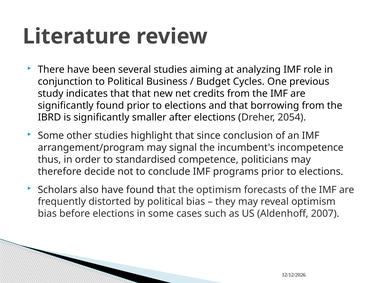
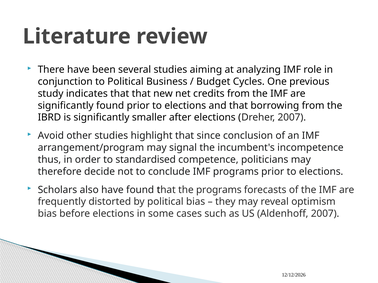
Dreher 2054: 2054 -> 2007 (292, 118)
Some: Some -> Avoid (51, 136)
the optimism: optimism -> programs (219, 190)
